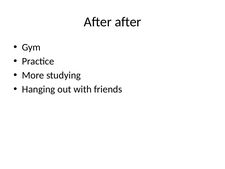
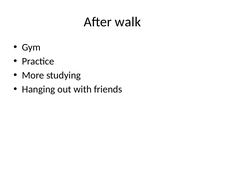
After after: after -> walk (128, 22)
